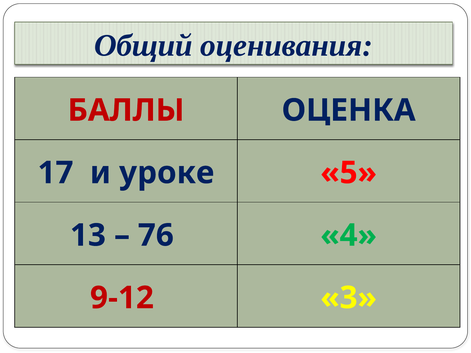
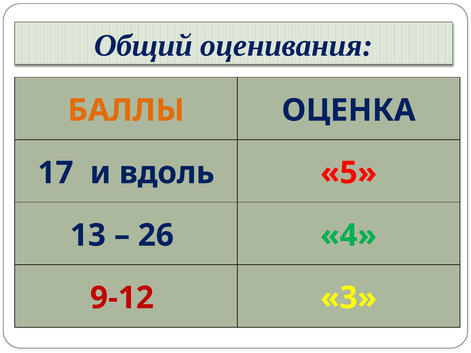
БАЛЛЫ colour: red -> orange (126, 110)
уроке: уроке -> вдоль (167, 173)
76: 76 -> 26 (156, 235)
